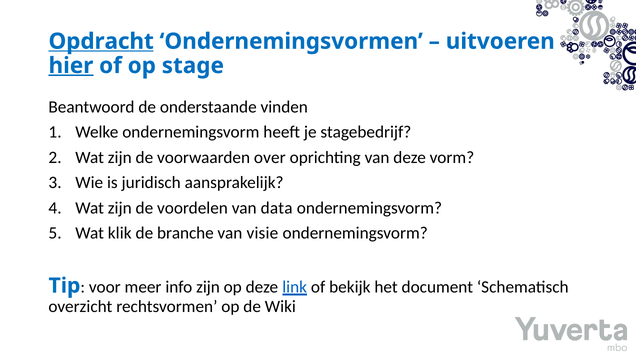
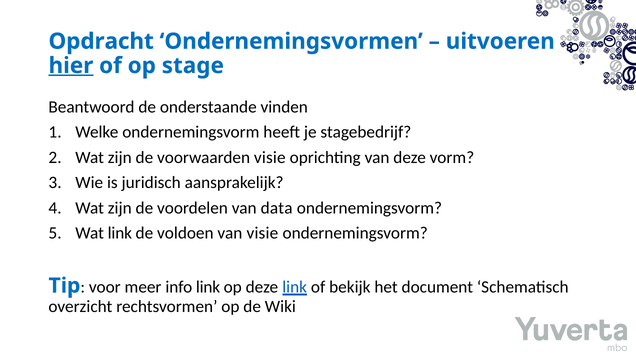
Opdracht underline: present -> none (101, 41)
voorwaarden over: over -> visie (270, 157)
Wat klik: klik -> link (120, 233)
branche: branche -> voldoen (185, 233)
info zijn: zijn -> link (208, 287)
